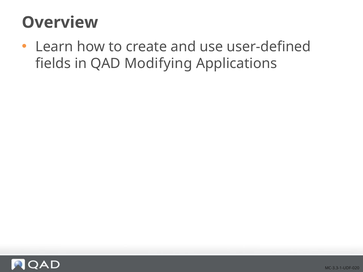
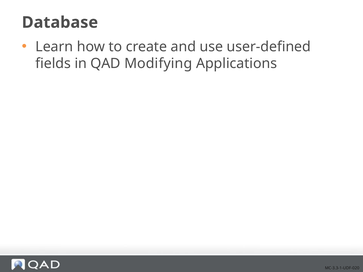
Overview: Overview -> Database (60, 22)
